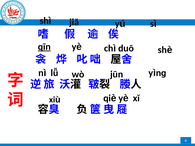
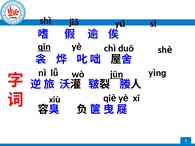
jūn underline: none -> present (117, 74)
